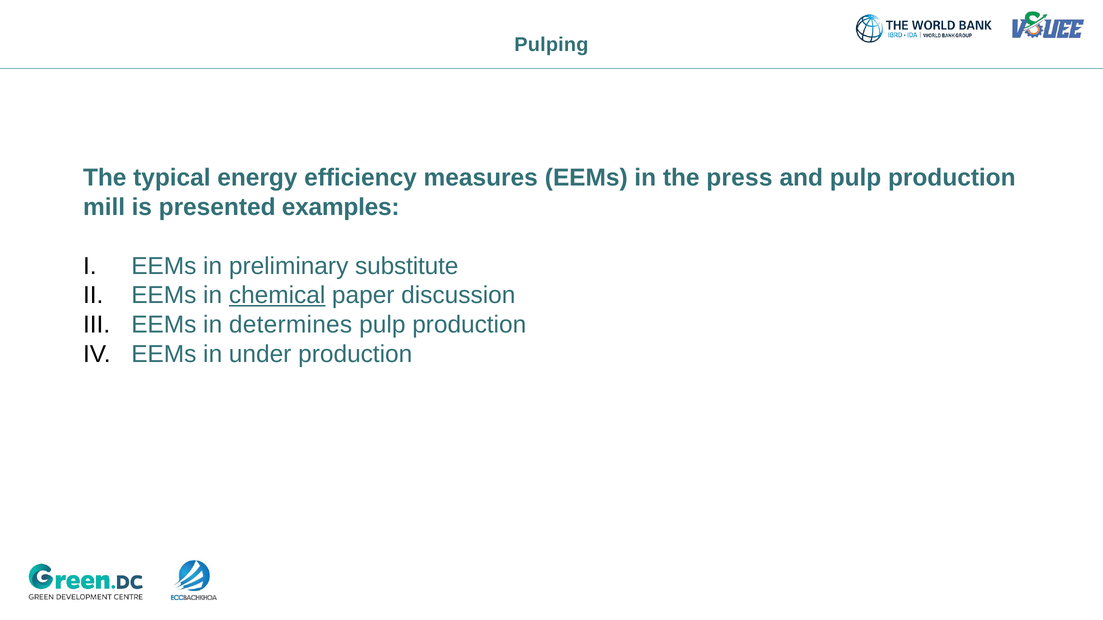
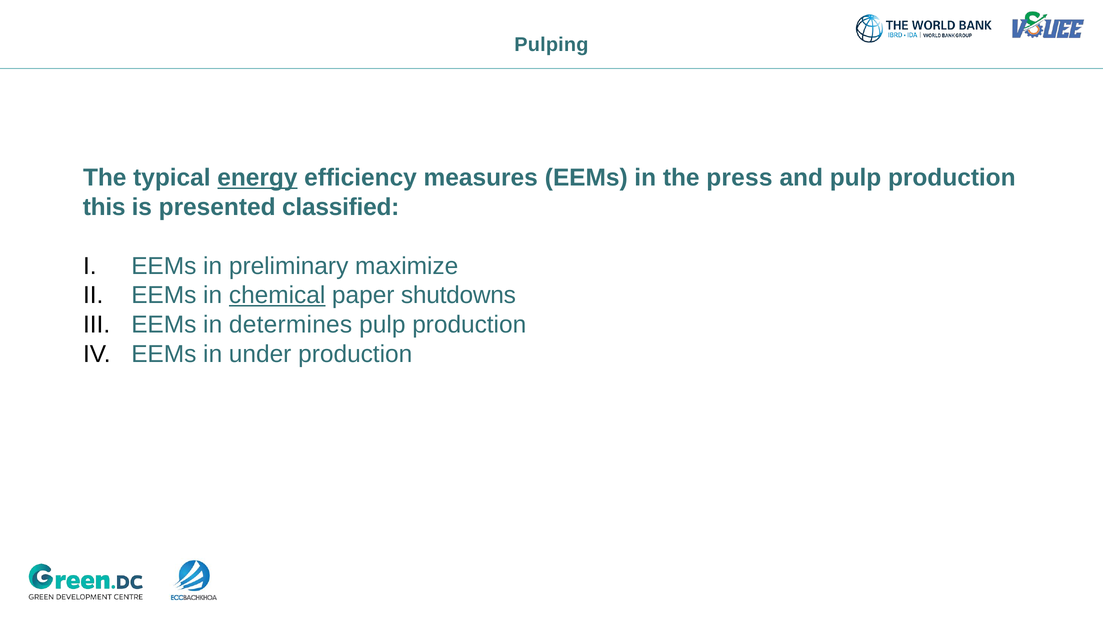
energy underline: none -> present (257, 178)
mill: mill -> this (104, 207)
examples: examples -> classified (341, 207)
substitute: substitute -> maximize (407, 266)
discussion: discussion -> shutdowns (458, 296)
